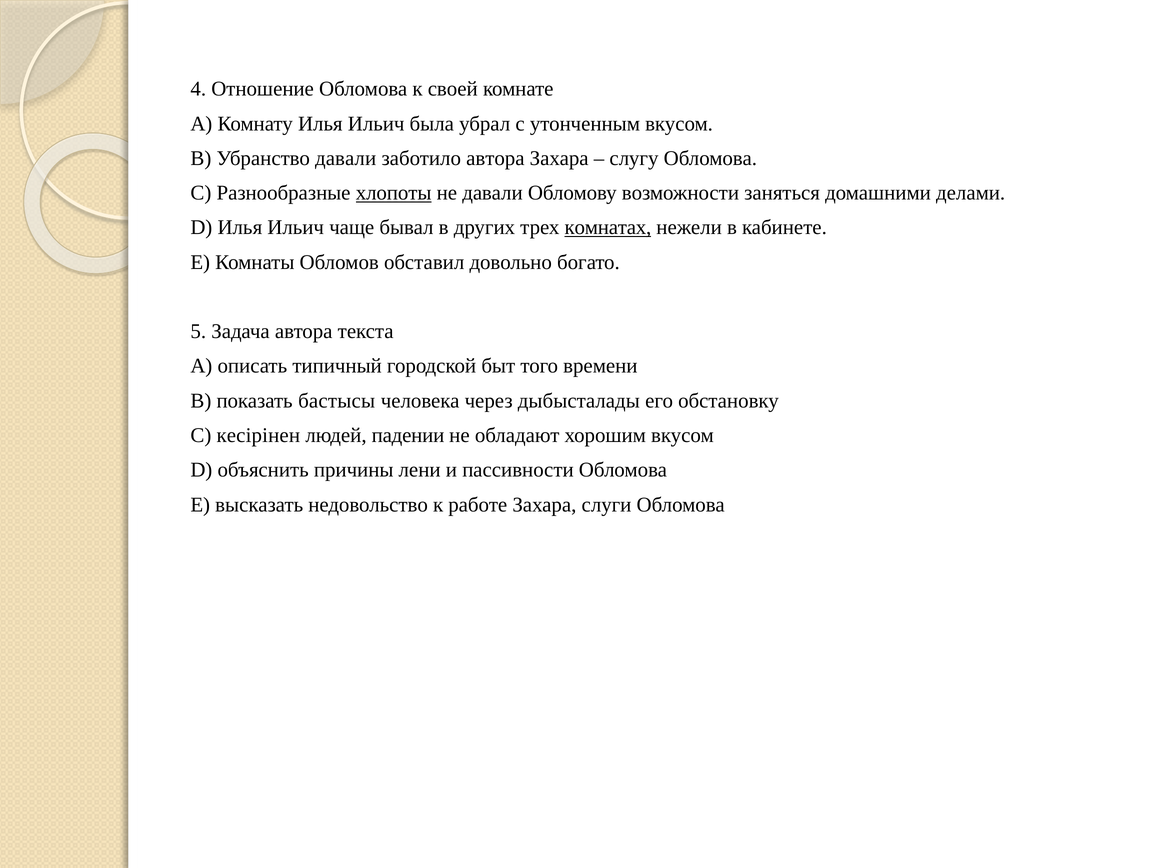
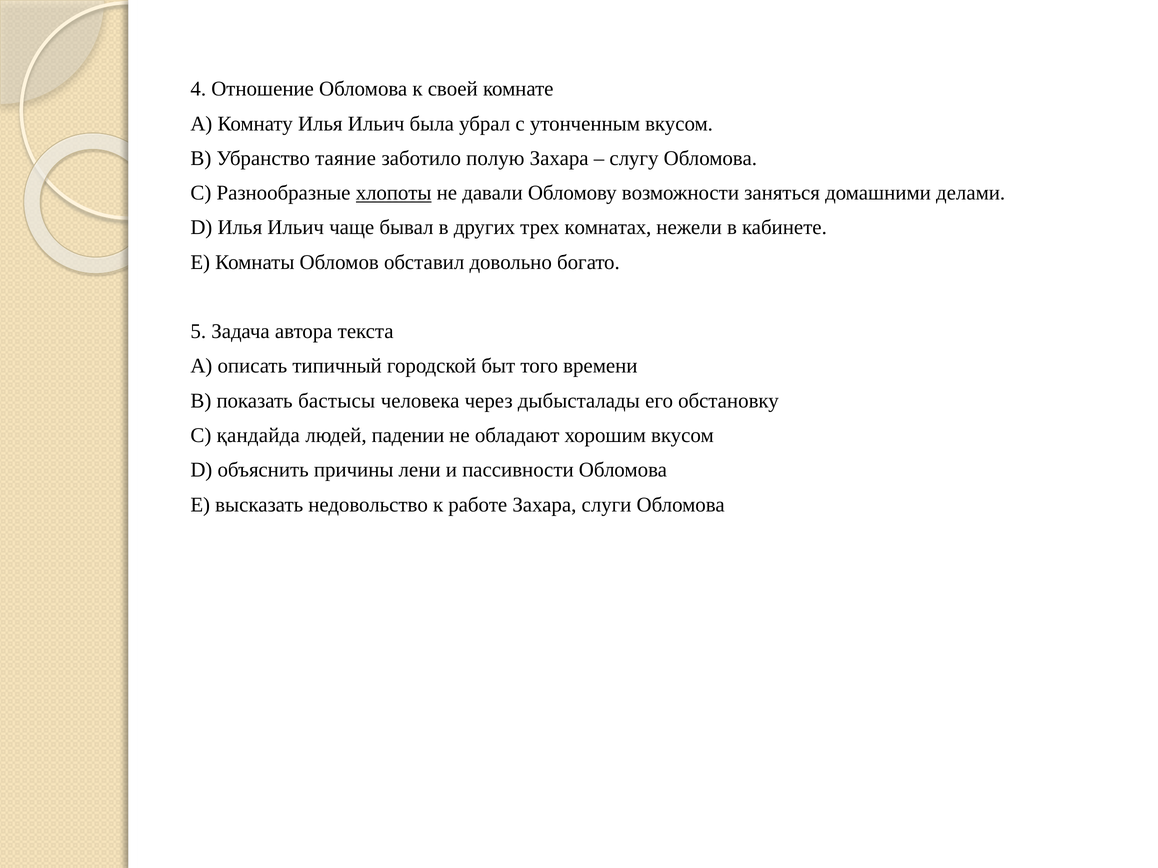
Убранство давали: давали -> таяние (346, 158)
заботило автора: автора -> полую (495, 158)
комнатах underline: present -> none (608, 228)
кесірінен: кесірінен -> қандайда (258, 436)
